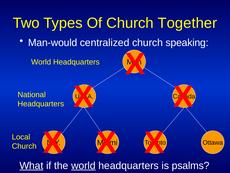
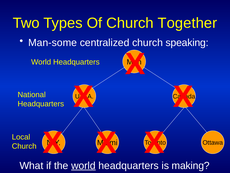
Man-would: Man-would -> Man-some (53, 42)
What underline: present -> none (31, 165)
psalms: psalms -> making (191, 165)
